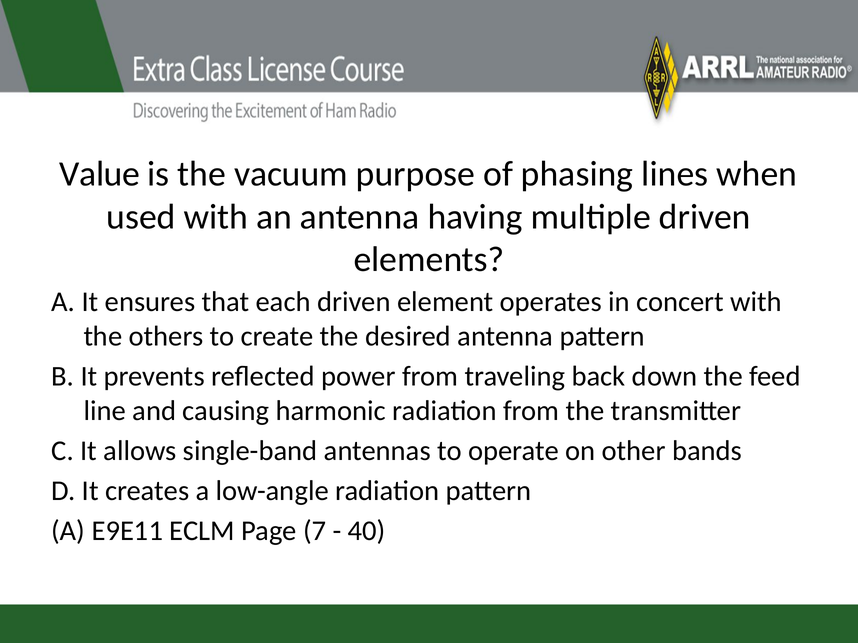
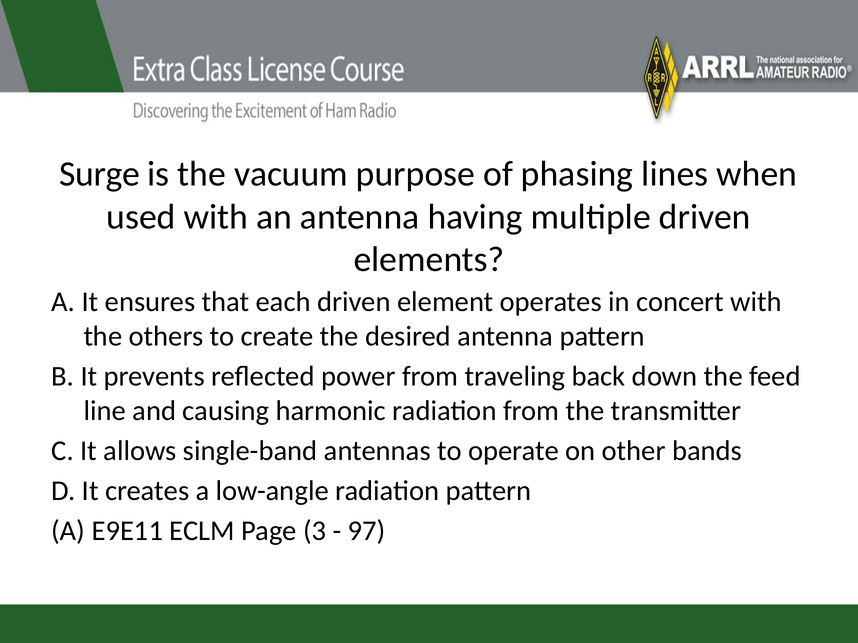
Value: Value -> Surge (100, 174)
7: 7 -> 3 (315, 531)
40: 40 -> 97 (367, 531)
